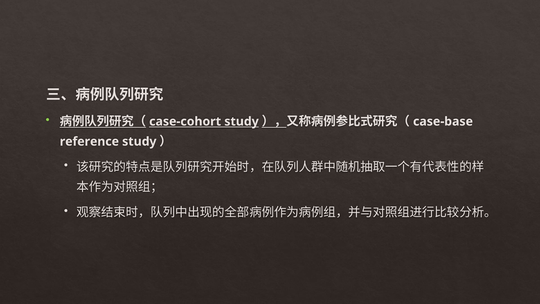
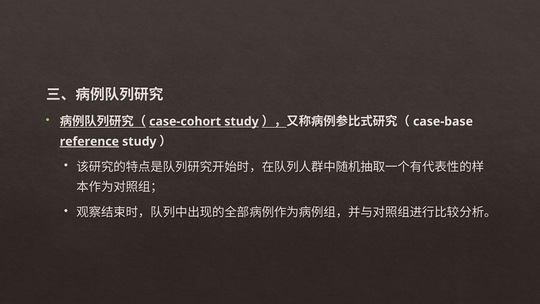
reference underline: none -> present (89, 141)
